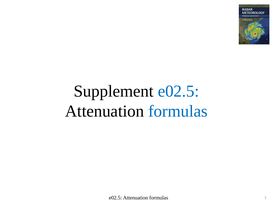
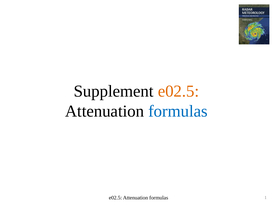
e02.5 colour: blue -> orange (178, 91)
